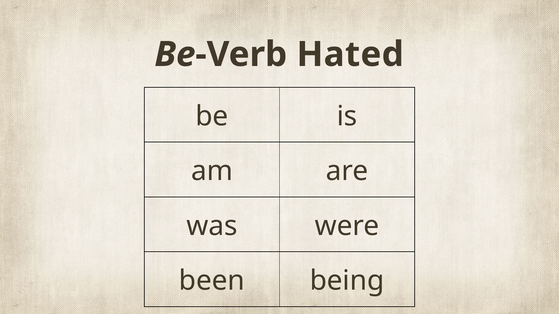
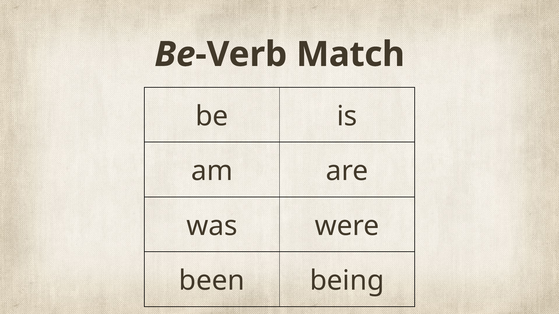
Hated: Hated -> Match (351, 54)
